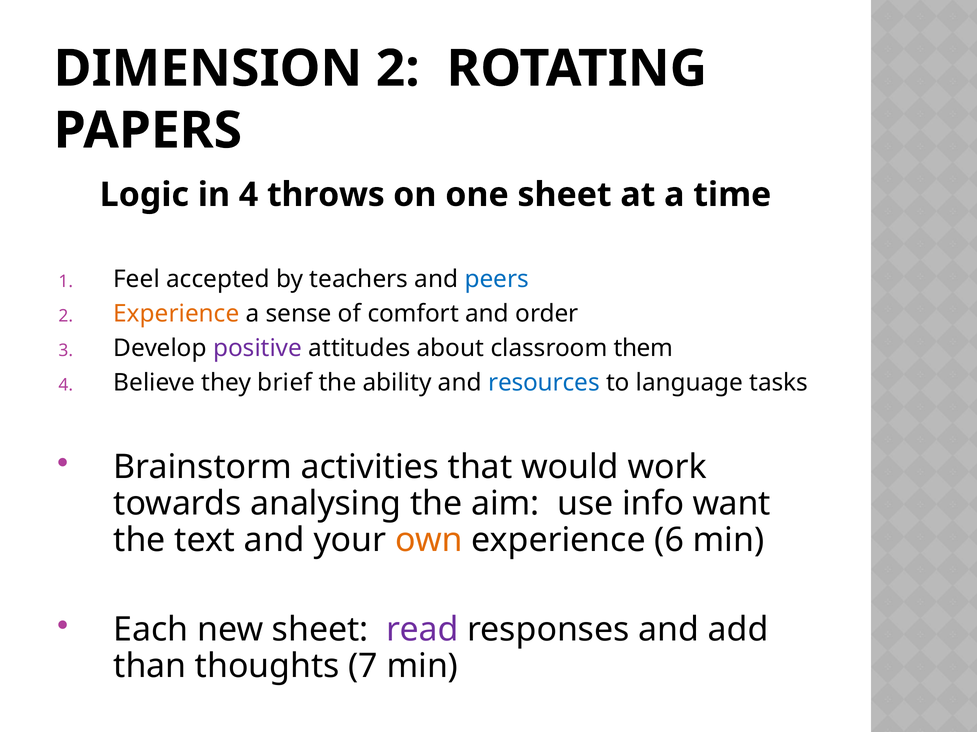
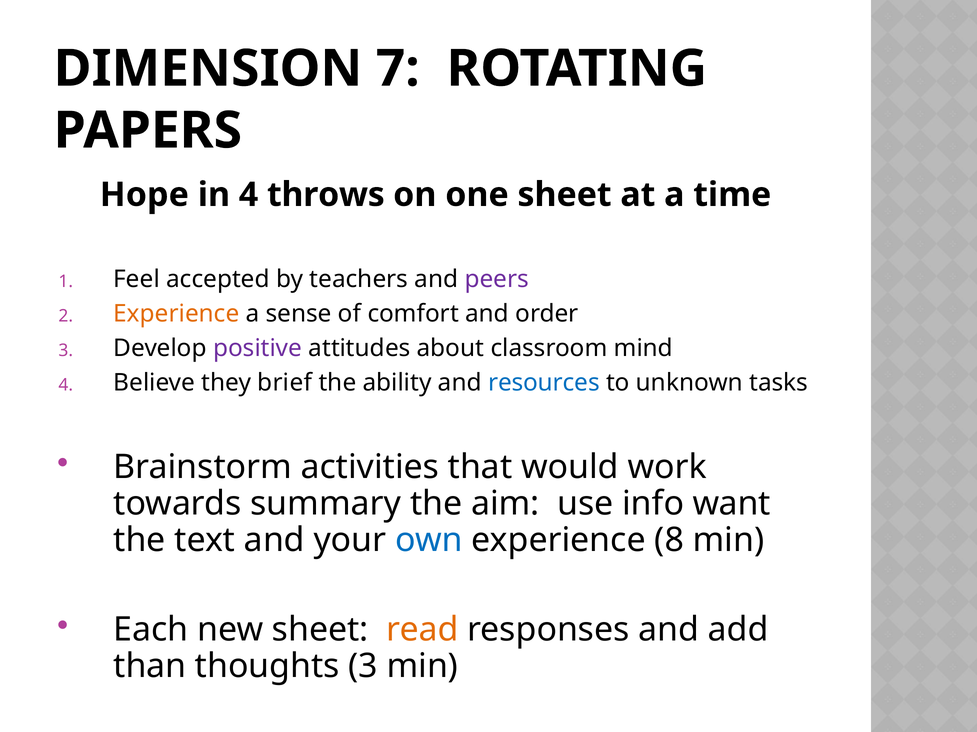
DIMENSION 2: 2 -> 7 (398, 69)
Logic: Logic -> Hope (144, 195)
peers colour: blue -> purple (497, 279)
them: them -> mind (643, 348)
language: language -> unknown (689, 383)
analysing: analysing -> summary (326, 504)
own colour: orange -> blue (429, 541)
6: 6 -> 8 (669, 541)
read colour: purple -> orange (422, 630)
thoughts 7: 7 -> 3 (363, 667)
